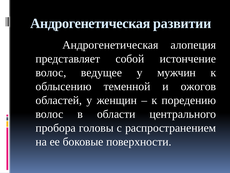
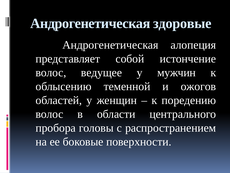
развитии: развитии -> здоровые (182, 23)
